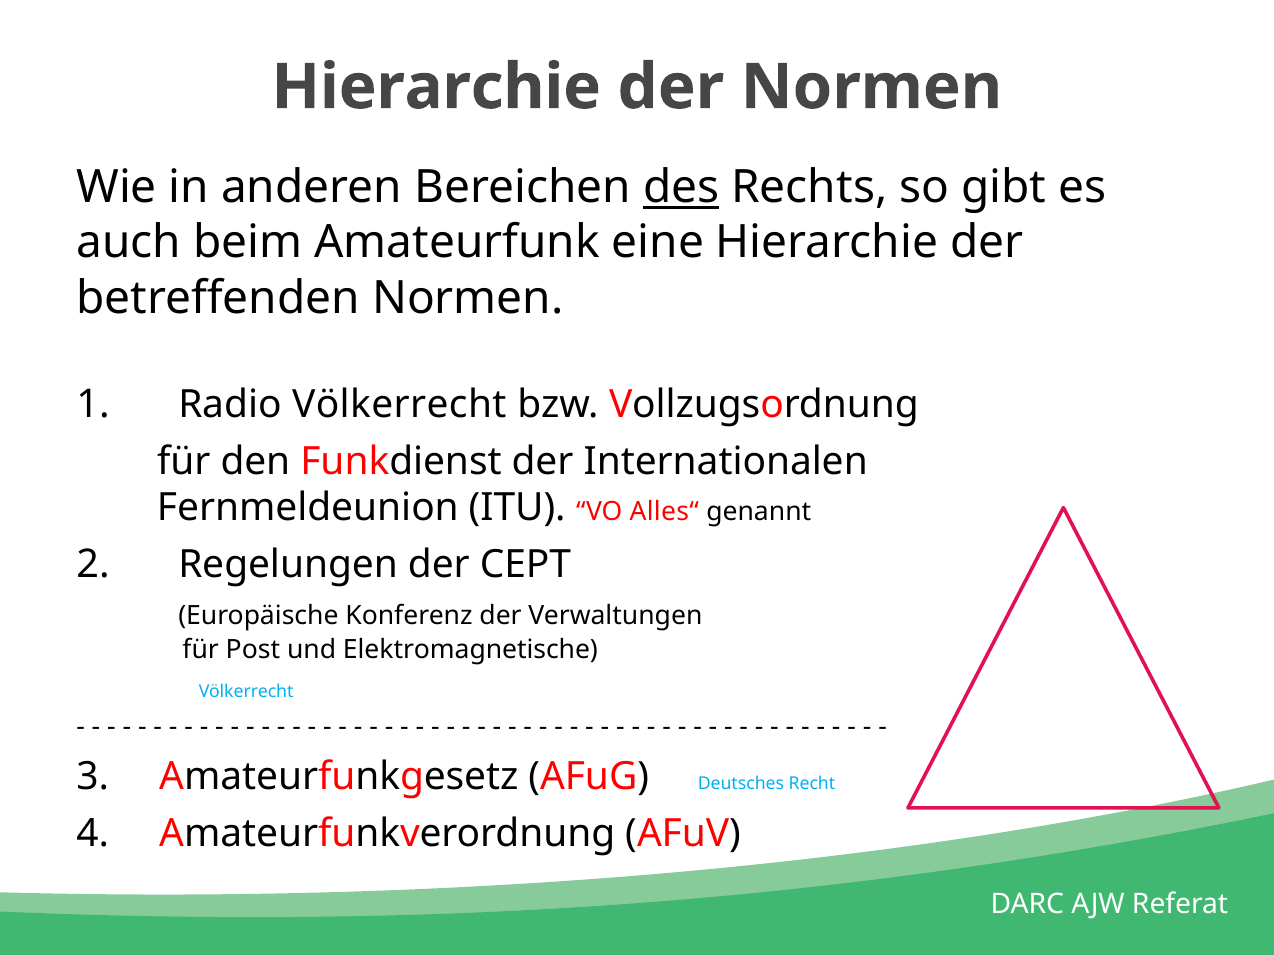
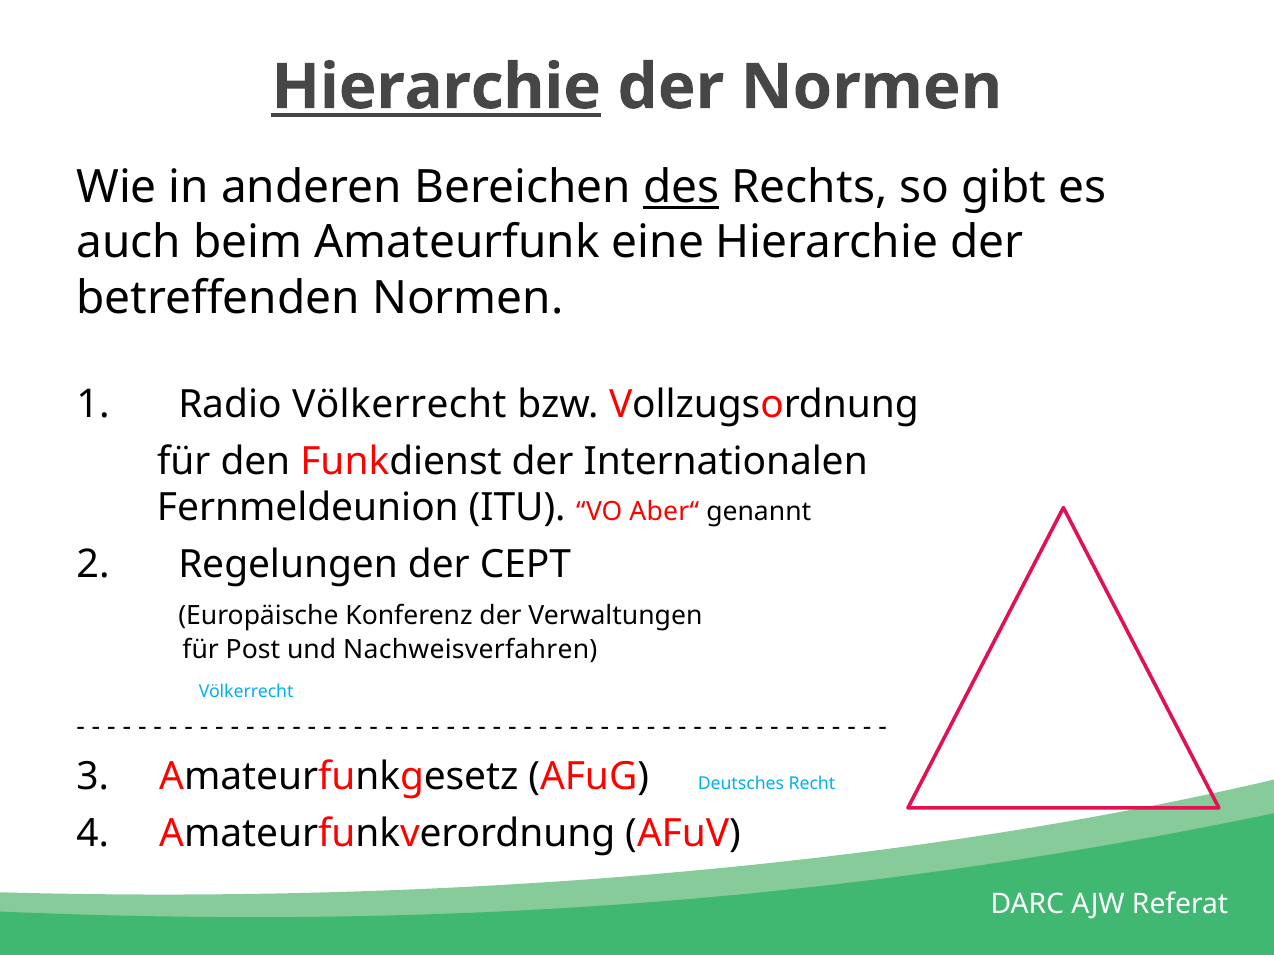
Hierarchie underline: none -> present (436, 87)
Alles“: Alles“ -> Aber“ (664, 512)
Elektromagnetische: Elektromagnetische -> Nachweisverfahren (470, 650)
